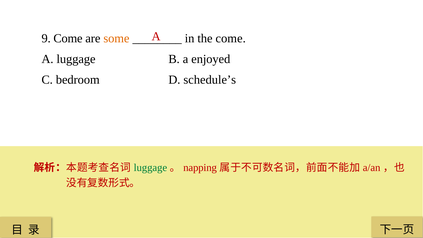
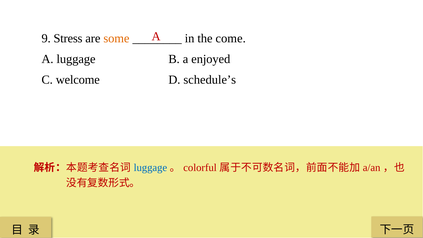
9 Come: Come -> Stress (68, 38)
bedroom: bedroom -> welcome (78, 80)
luggage colour: green -> blue (150, 168)
napping: napping -> colorful (200, 168)
